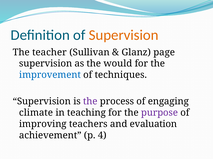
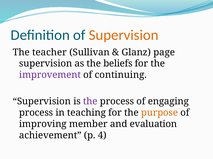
would: would -> beliefs (118, 64)
improvement colour: blue -> purple (50, 75)
techniques: techniques -> continuing (121, 75)
climate: climate -> process (36, 113)
purpose colour: purple -> orange (160, 113)
teachers: teachers -> member (88, 124)
